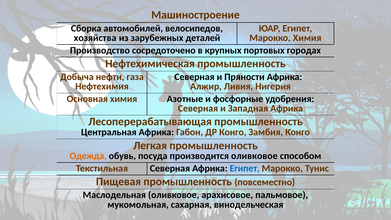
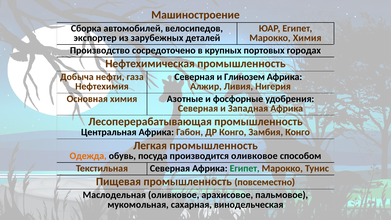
хозяйства: хозяйства -> экспортер (95, 38)
Пряности: Пряности -> Глинозем (245, 77)
Египет colour: blue -> green (245, 168)
